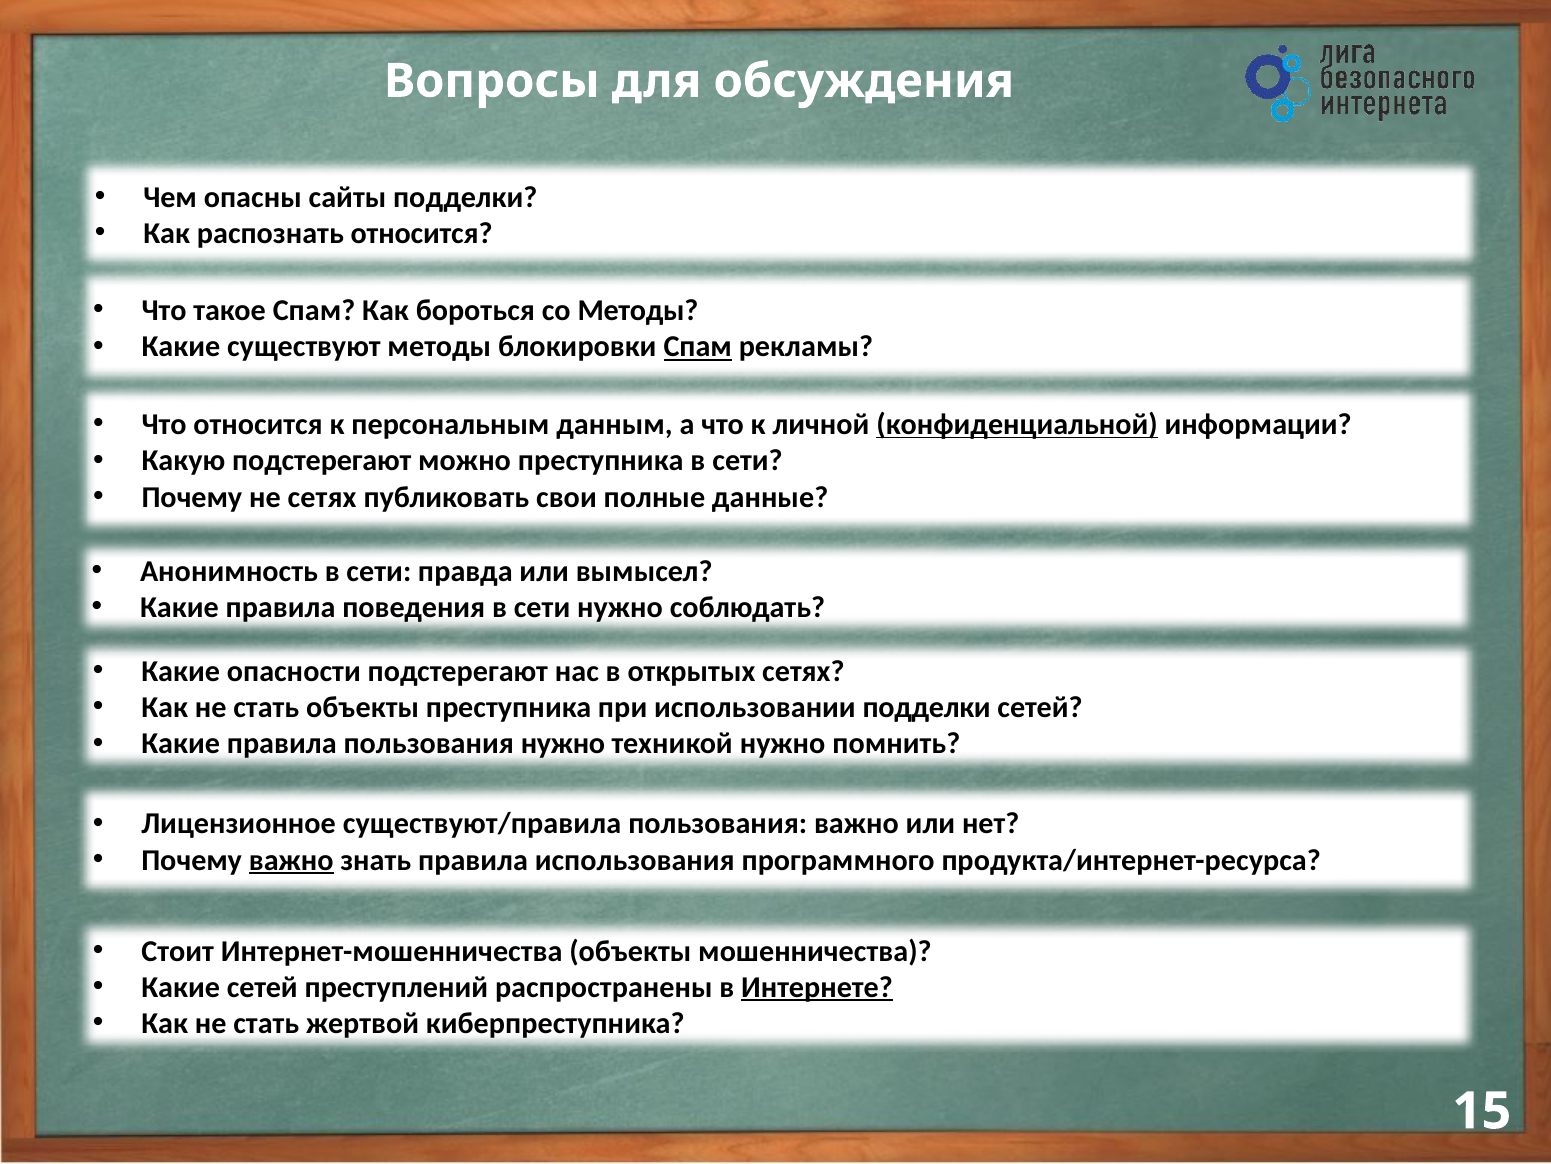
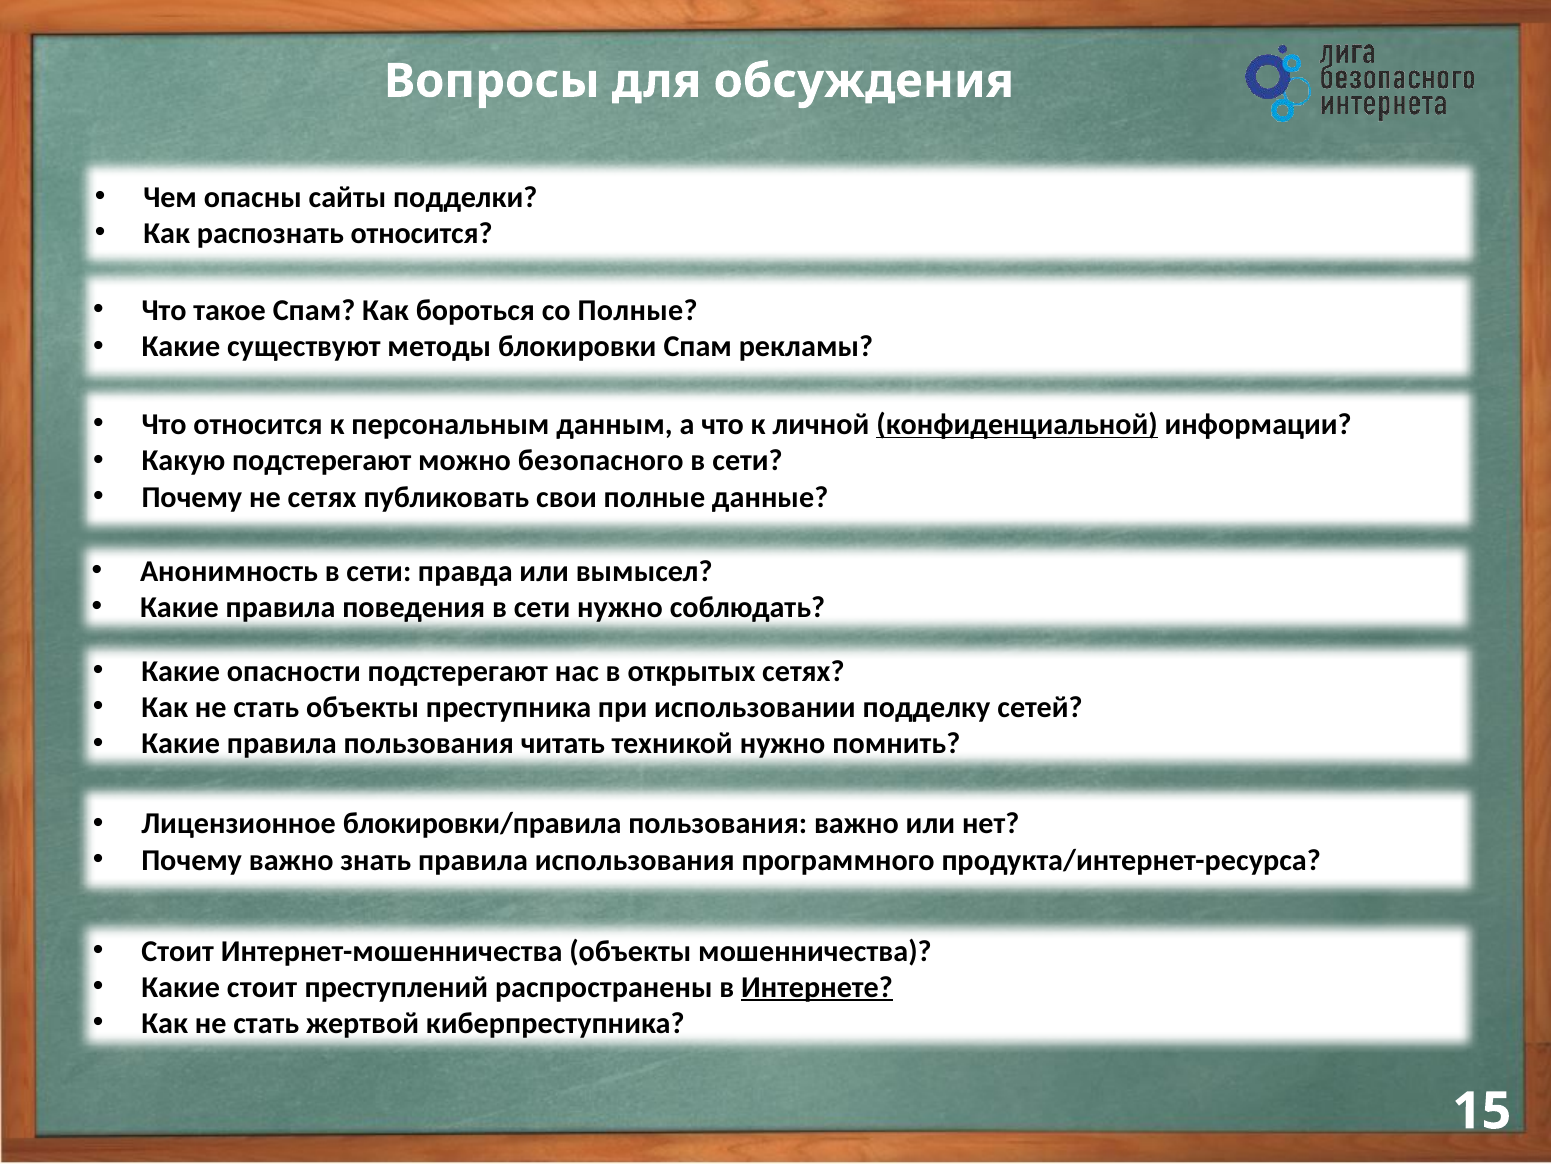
со Методы: Методы -> Полные (638, 310)
Спам underline: present -> none (698, 346)
можно преступника: преступника -> безопасного (601, 461)
использовании подделки: подделки -> подделку (927, 707)
пользования нужно: нужно -> читать (563, 743)
существуют/правила: существуют/правила -> блокировки/правила (482, 823)
важно underline: present -> none (291, 860)
Какие сетей: сетей -> стоит (262, 987)
